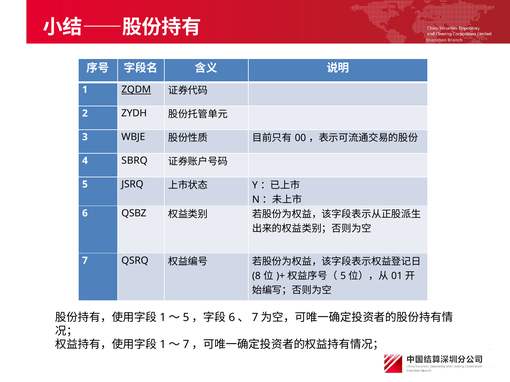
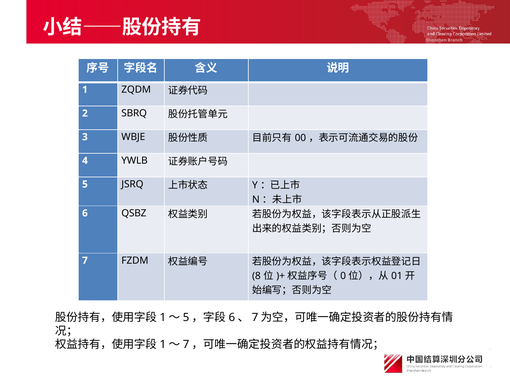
ZQDM underline: present -> none (136, 90)
ZYDH: ZYDH -> SBRQ (134, 113)
SBRQ: SBRQ -> YWLB (135, 161)
QSRQ: QSRQ -> FZDM (135, 261)
5: 5 -> 0 (343, 276)
